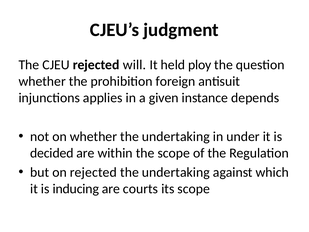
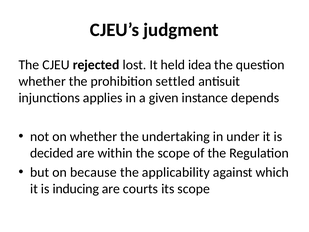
will: will -> lost (135, 65)
ploy: ploy -> idea (200, 65)
foreign: foreign -> settled (175, 81)
on rejected: rejected -> because (93, 172)
undertaking: undertaking -> applicability (176, 172)
